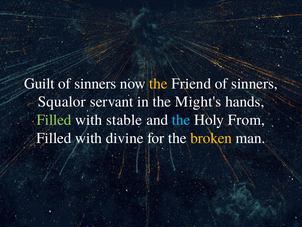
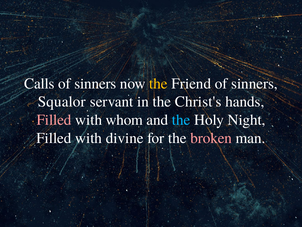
Guilt: Guilt -> Calls (39, 83)
Might's: Might's -> Christ's (198, 101)
Filled colour: light green -> pink (54, 120)
stable: stable -> whom (124, 120)
From: From -> Night (247, 120)
broken colour: yellow -> pink (211, 138)
